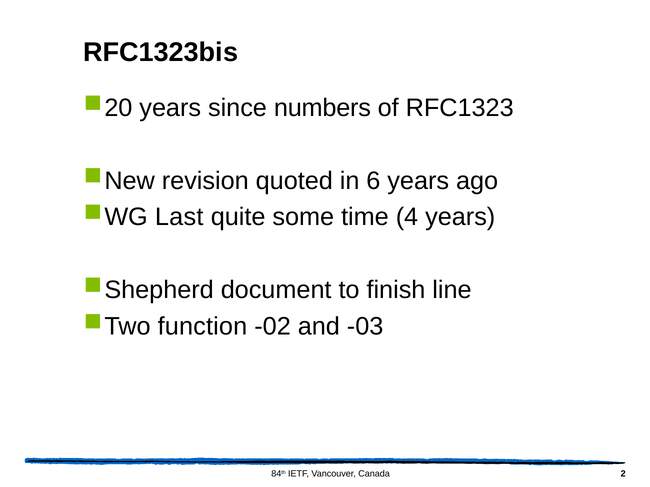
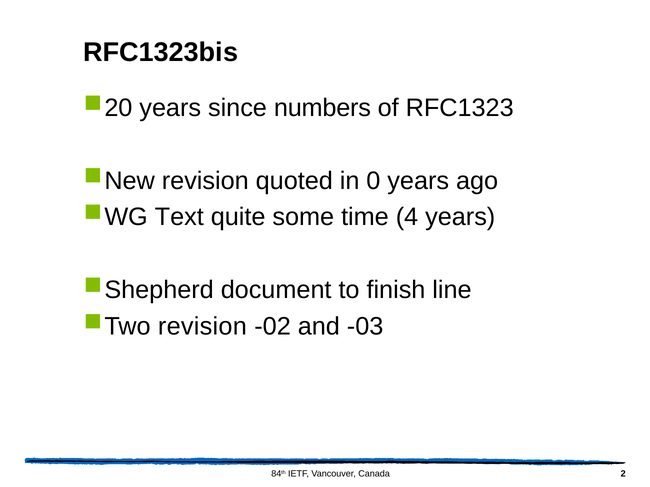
6: 6 -> 0 (373, 181)
Last: Last -> Text (179, 217)
function: function -> revision (202, 327)
